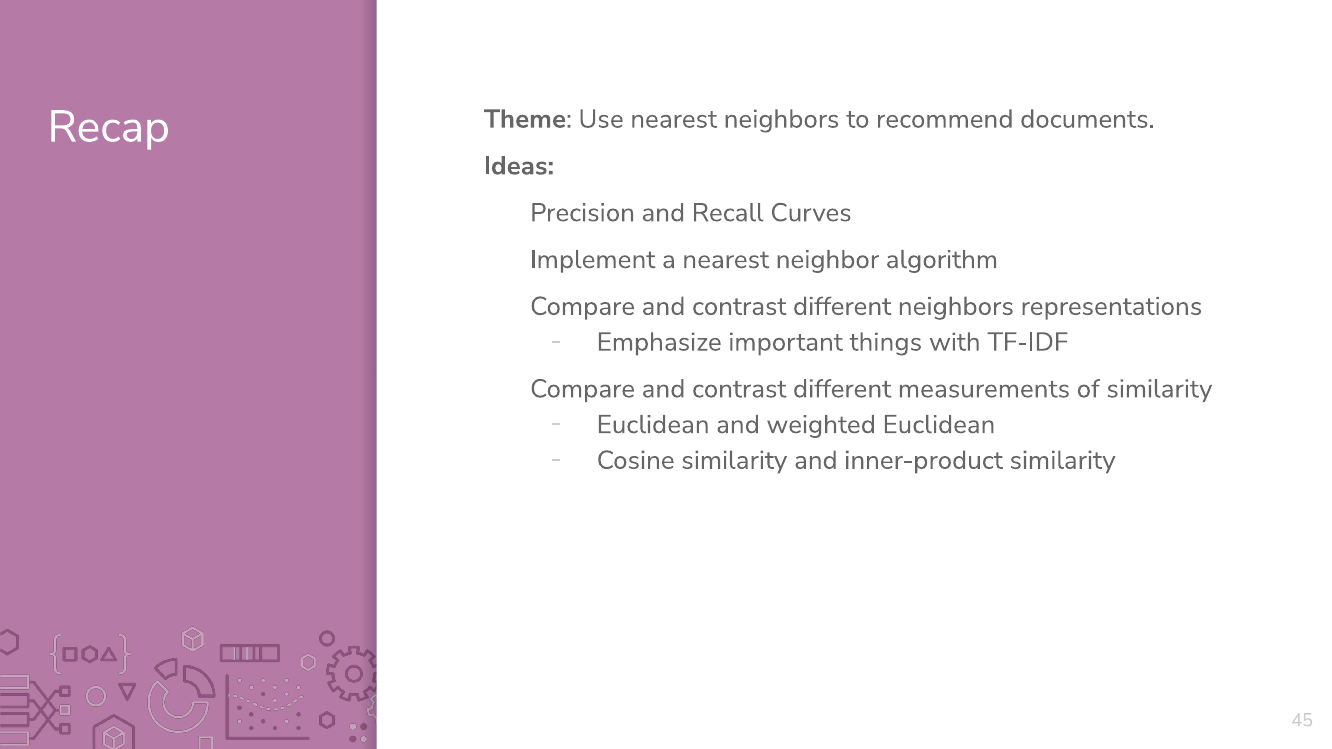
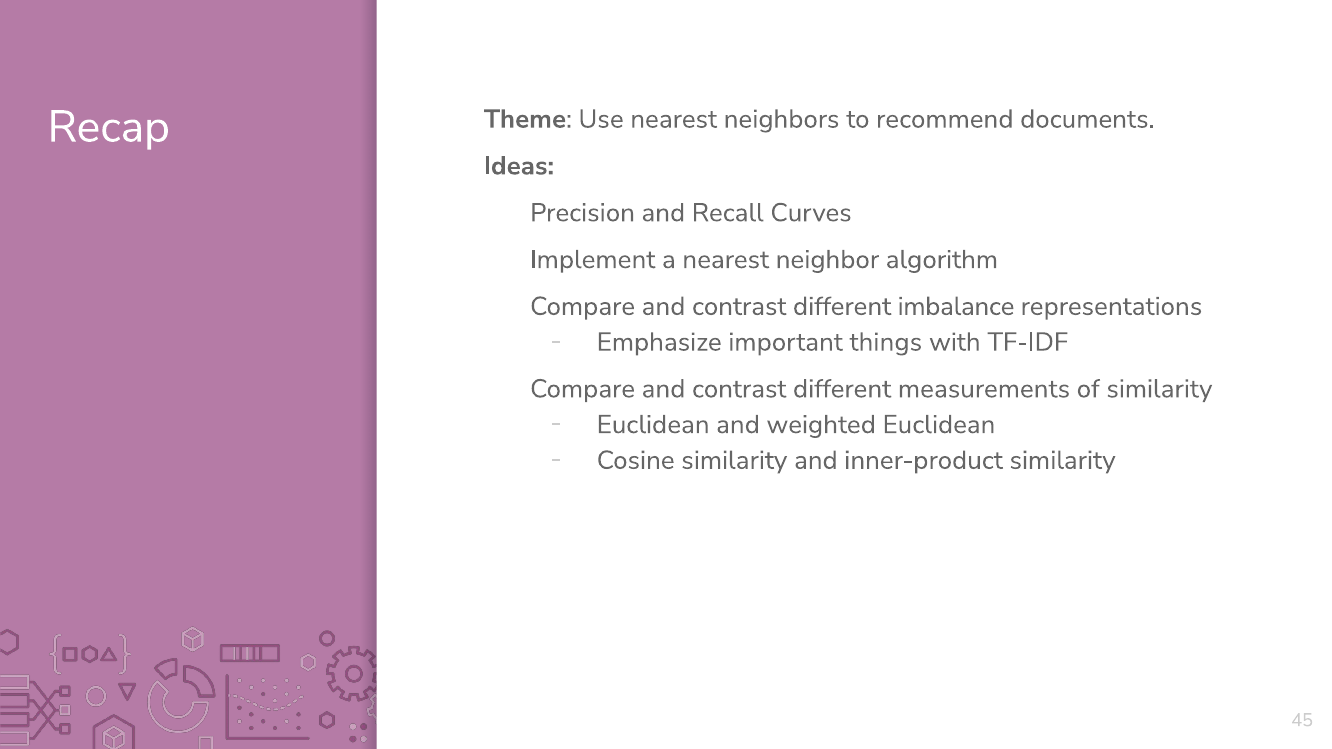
different neighbors: neighbors -> imbalance (956, 306)
